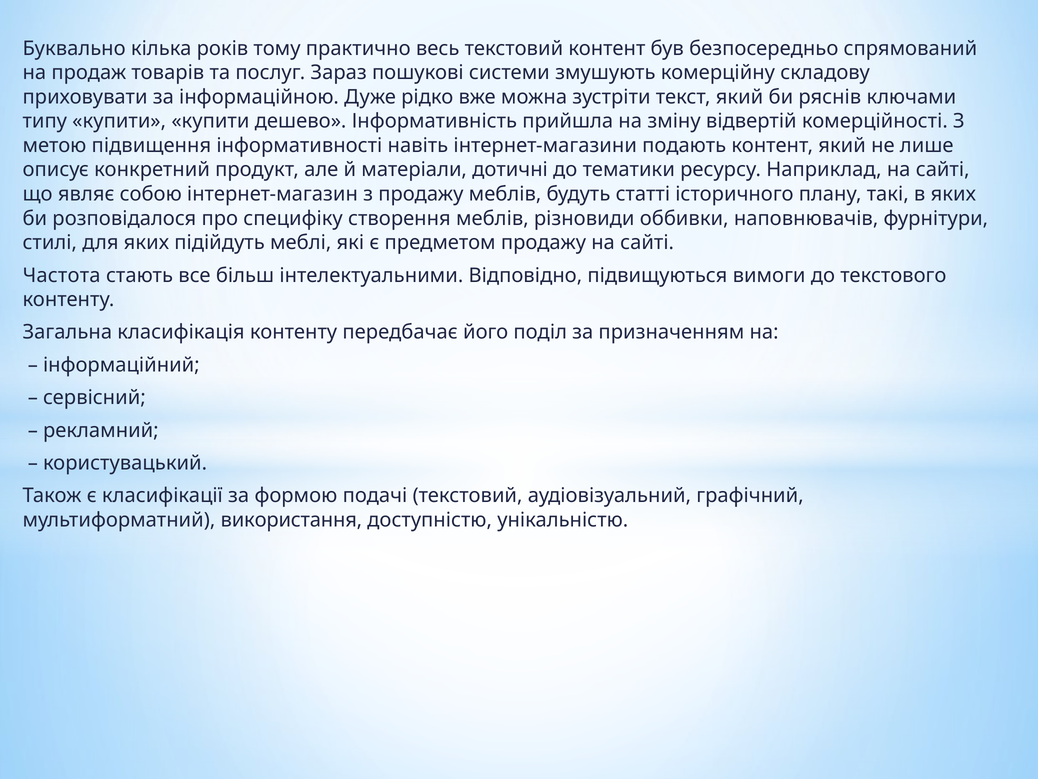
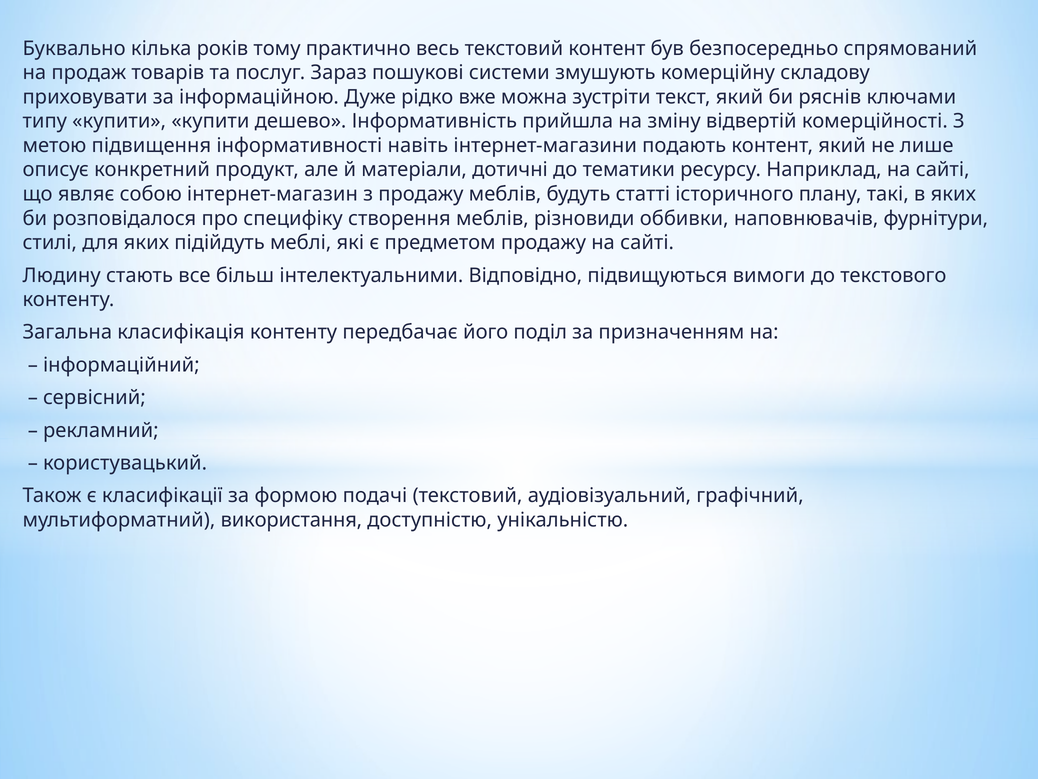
Частота: Частота -> Людину (62, 275)
